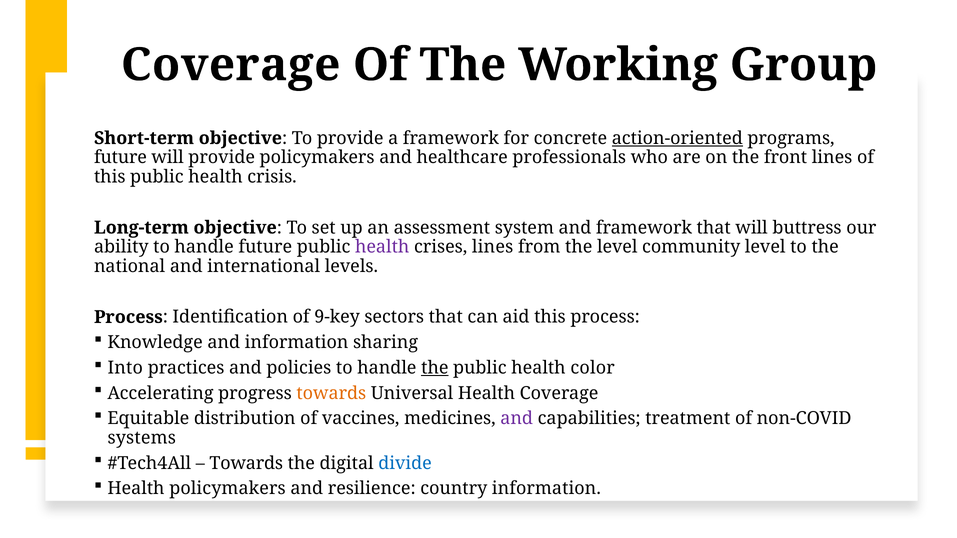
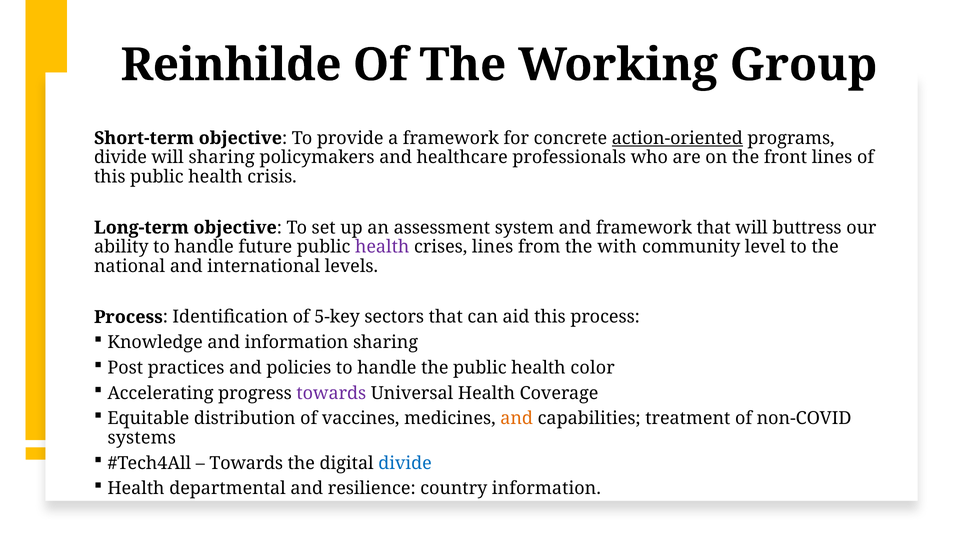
Coverage: Coverage -> Reinhilde (231, 65)
future: future -> divide (120, 158)
will provide: provide -> sharing (222, 158)
the level: level -> with (617, 247)
9-key: 9-key -> 5-key (337, 317)
Into: Into -> Post (125, 368)
the underline: present -> none (435, 368)
towards colour: orange -> purple (331, 393)
and colour: purple -> orange (517, 419)
Health policymakers: policymakers -> departmental (228, 489)
